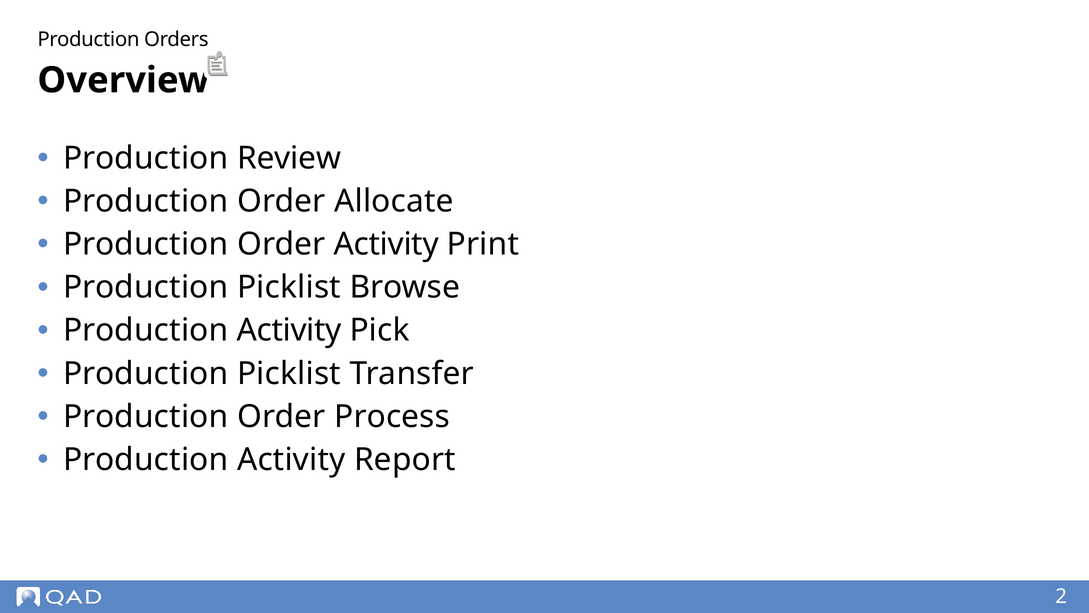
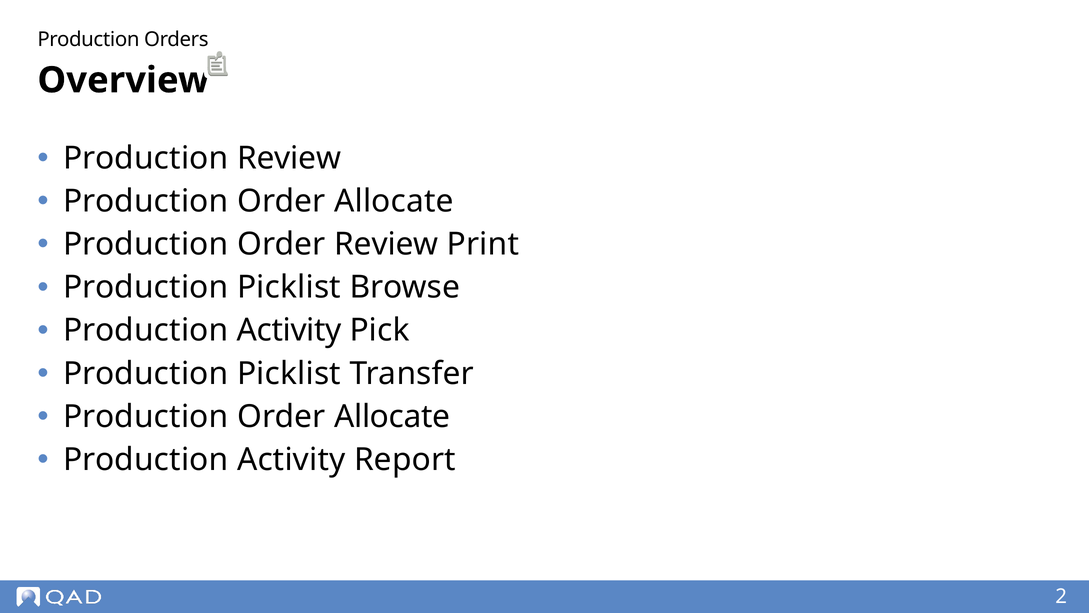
Order Activity: Activity -> Review (386, 244)
Process: Process -> Allocate (392, 416)
